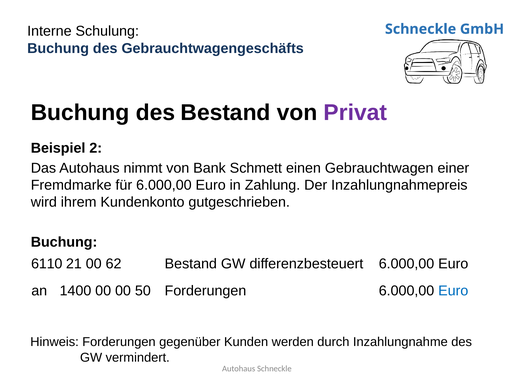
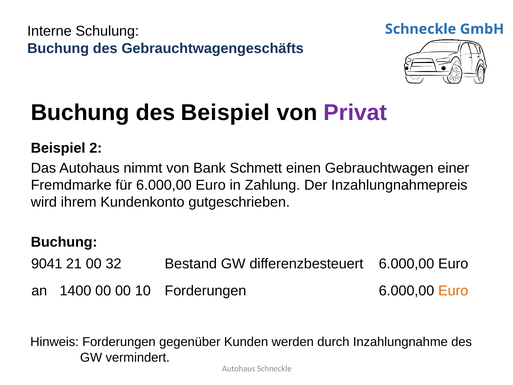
des Bestand: Bestand -> Beispiel (225, 112)
6110: 6110 -> 9041 (47, 264)
62: 62 -> 32 (114, 264)
50: 50 -> 10 (143, 291)
Euro colour: blue -> orange (453, 291)
